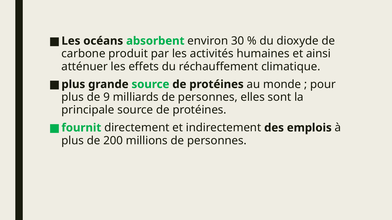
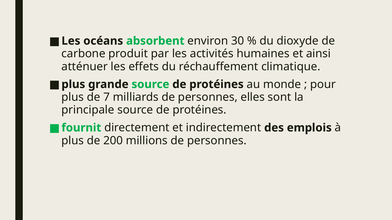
9: 9 -> 7 (107, 97)
